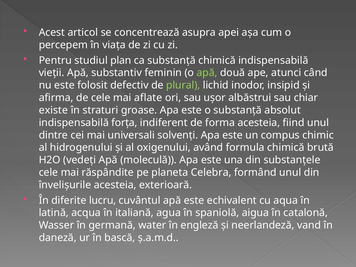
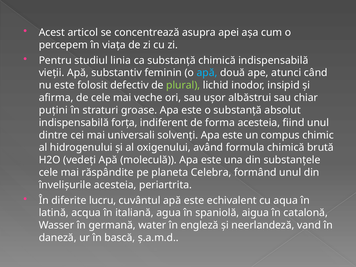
plan: plan -> linia (121, 60)
apă colour: light green -> light blue (207, 73)
aflate: aflate -> veche (148, 98)
existe: existe -> puțini (53, 110)
exterioară: exterioară -> periartrita (166, 185)
